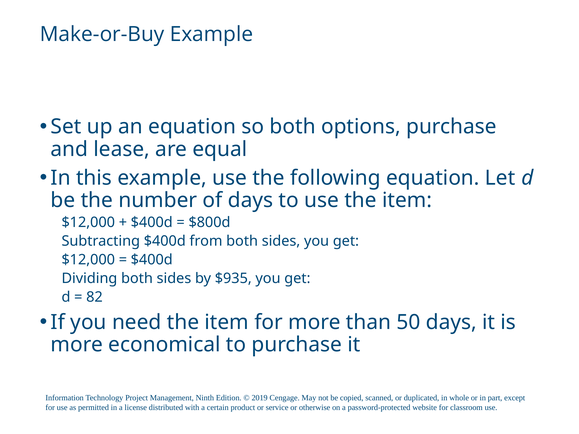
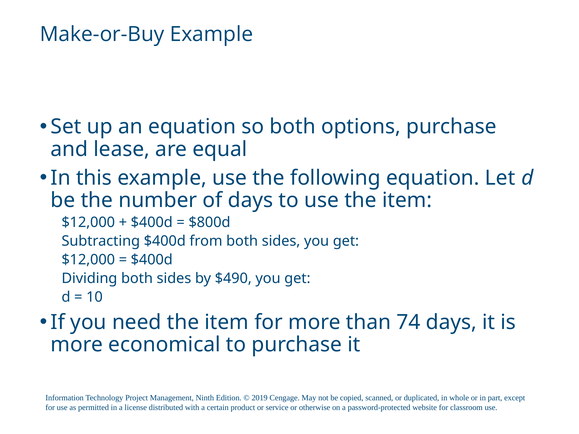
$935: $935 -> $490 (233, 279)
82: 82 -> 10 (94, 297)
50: 50 -> 74 (408, 322)
